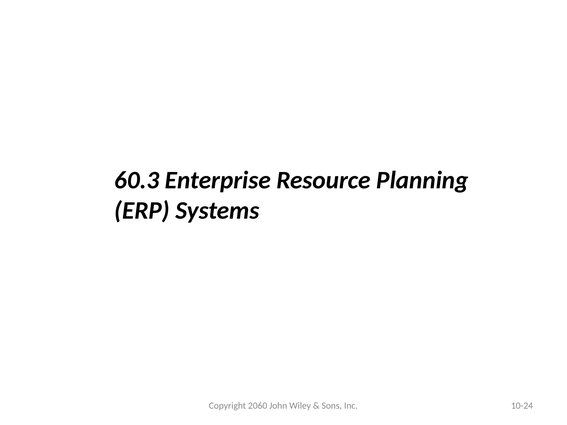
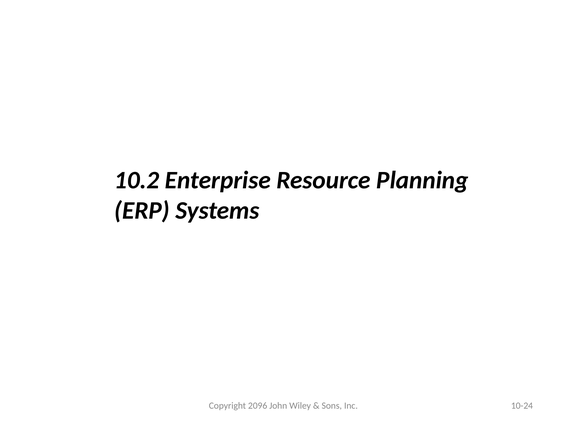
60.3: 60.3 -> 10.2 (137, 180)
2060: 2060 -> 2096 (258, 406)
